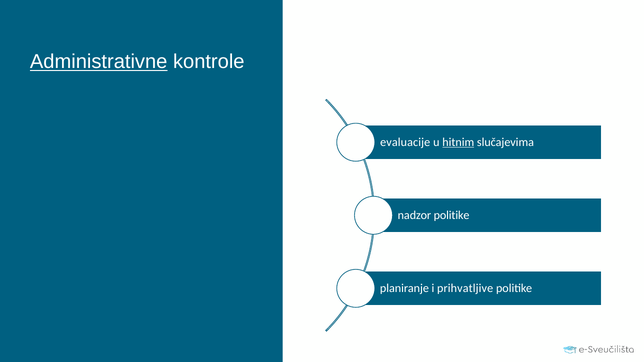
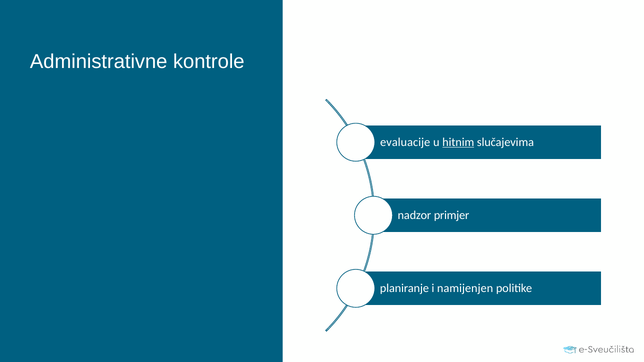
Administrativne underline: present -> none (99, 62)
nadzor politike: politike -> primjer (452, 215)
prihvatljive: prihvatljive -> namijenjen (465, 288)
